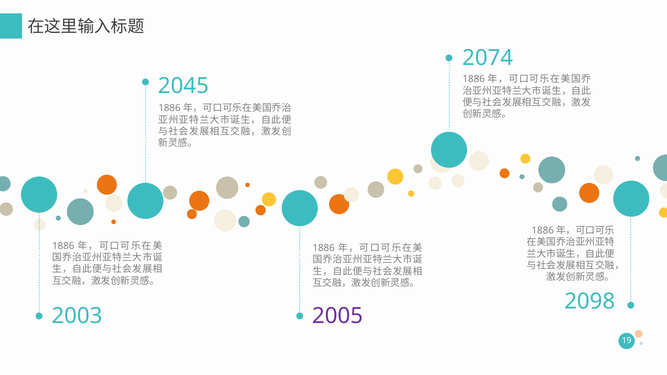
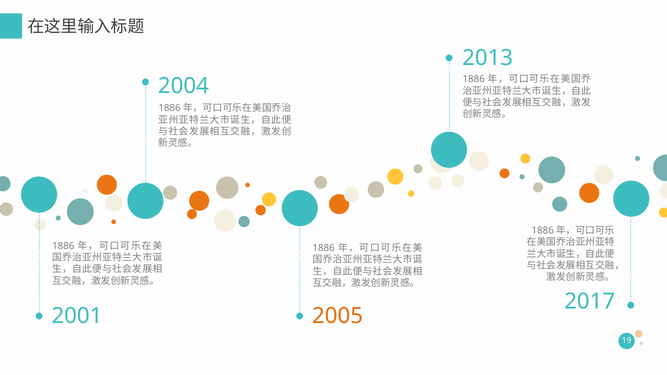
2074: 2074 -> 2013 (488, 58)
2045: 2045 -> 2004 (183, 86)
2098: 2098 -> 2017 (590, 301)
2003: 2003 -> 2001 (77, 316)
2005 colour: purple -> orange (338, 316)
